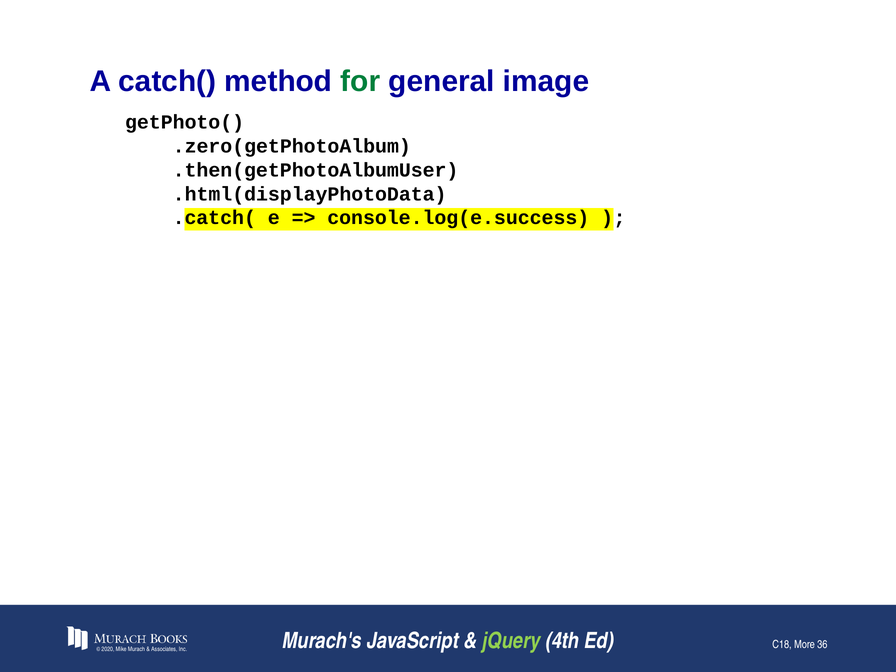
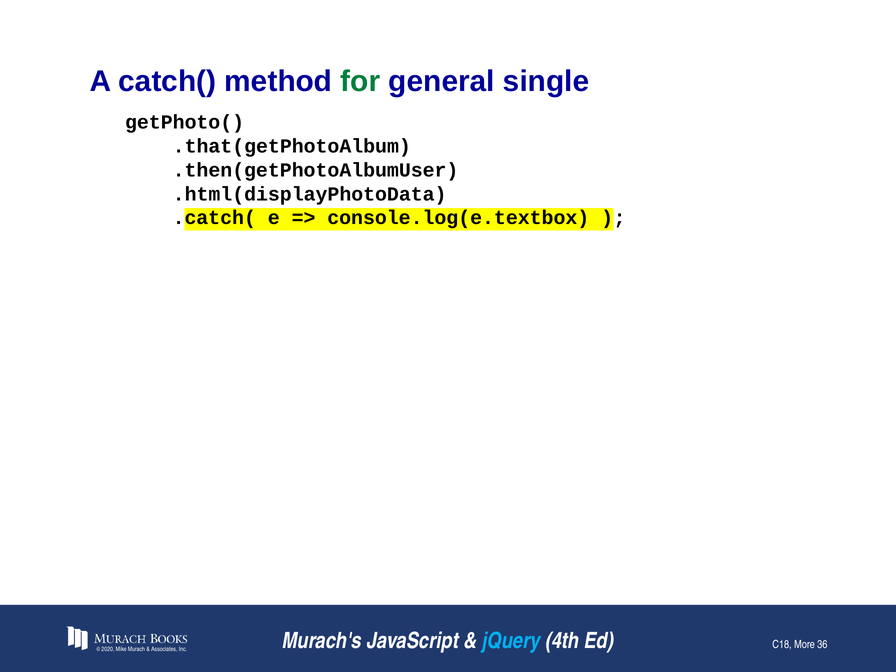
image: image -> single (546, 81)
.zero(getPhotoAlbum: .zero(getPhotoAlbum -> .that(getPhotoAlbum (292, 146)
console.log(e.success: console.log(e.success -> console.log(e.textbox (458, 218)
jQuery colour: light green -> light blue (511, 641)
